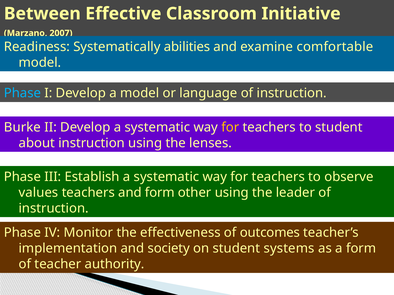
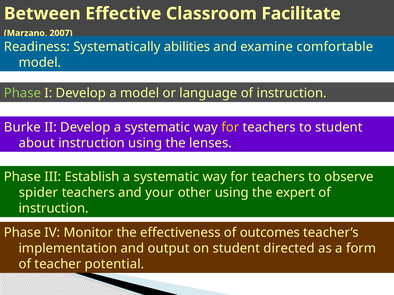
Initiative: Initiative -> Facilitate (301, 14)
Phase colour: light blue -> light green (22, 93)
values: values -> spider (38, 193)
and form: form -> your (160, 193)
leader: leader -> expert (295, 193)
society: society -> output (169, 249)
systems: systems -> directed (289, 249)
authority: authority -> potential (114, 264)
